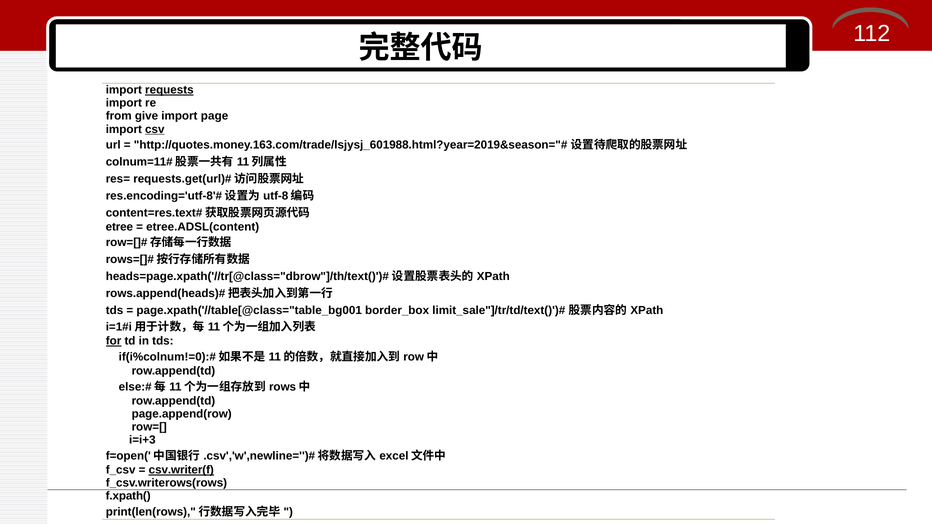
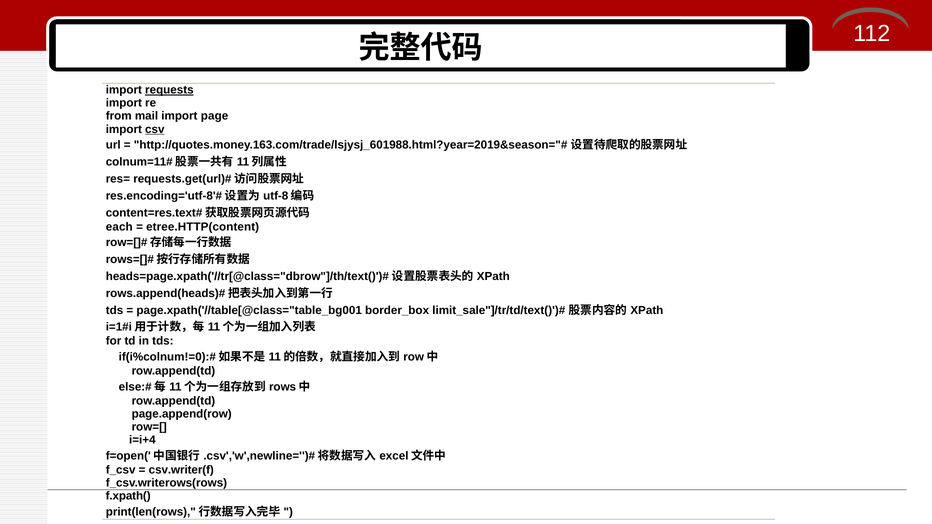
give: give -> mail (147, 116)
etree: etree -> each (119, 227)
etree.ADSL(content: etree.ADSL(content -> etree.HTTP(content (203, 227)
for underline: present -> none (114, 341)
i=i+3: i=i+3 -> i=i+4 (142, 440)
csv.writer(f underline: present -> none (181, 470)
